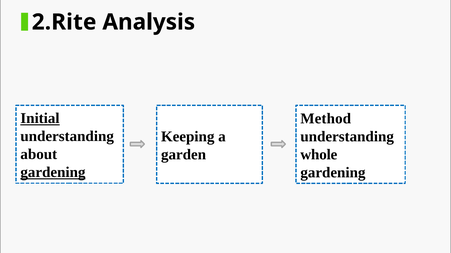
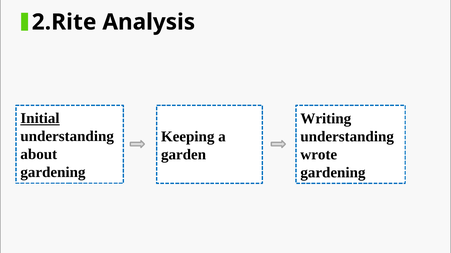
Method: Method -> Writing (326, 119)
whole: whole -> wrote (319, 155)
gardening underline: present -> none (53, 173)
